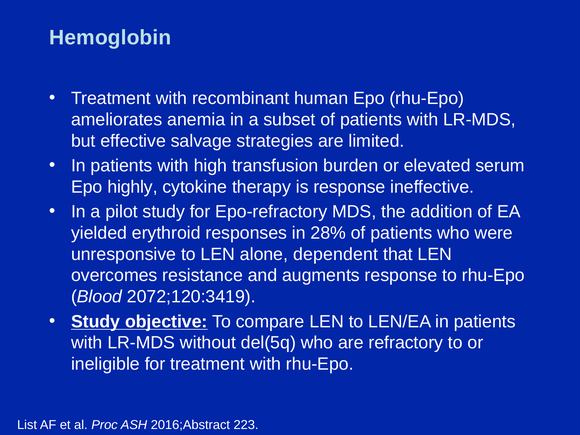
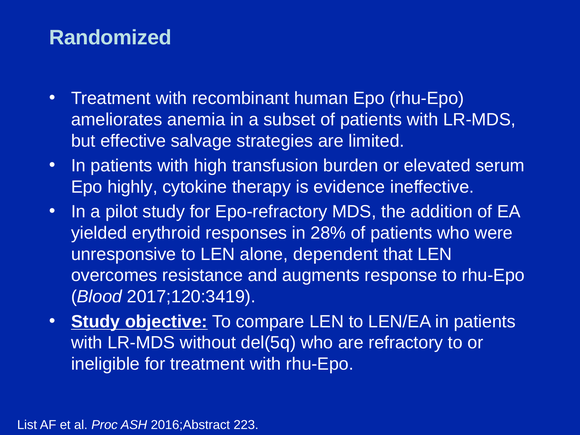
Hemoglobin: Hemoglobin -> Randomized (110, 38)
is response: response -> evidence (349, 187)
2072;120:3419: 2072;120:3419 -> 2017;120:3419 (191, 297)
